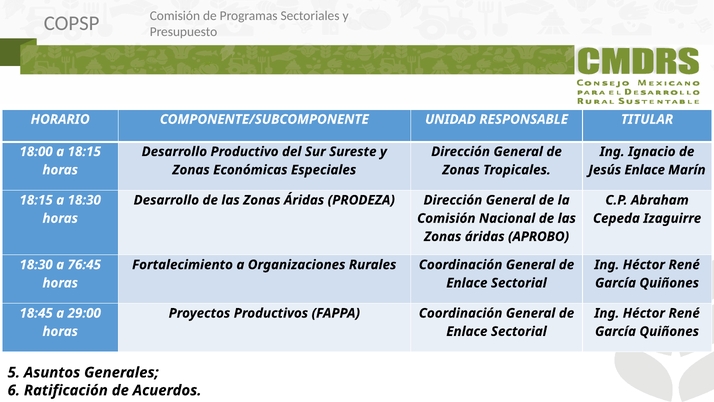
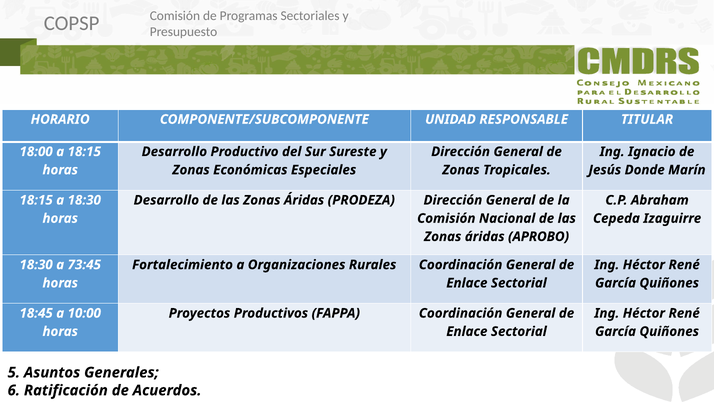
Jesús Enlace: Enlace -> Donde (645, 170)
76:45: 76:45 -> 73:45 (84, 265)
29:00: 29:00 -> 10:00 (84, 313)
